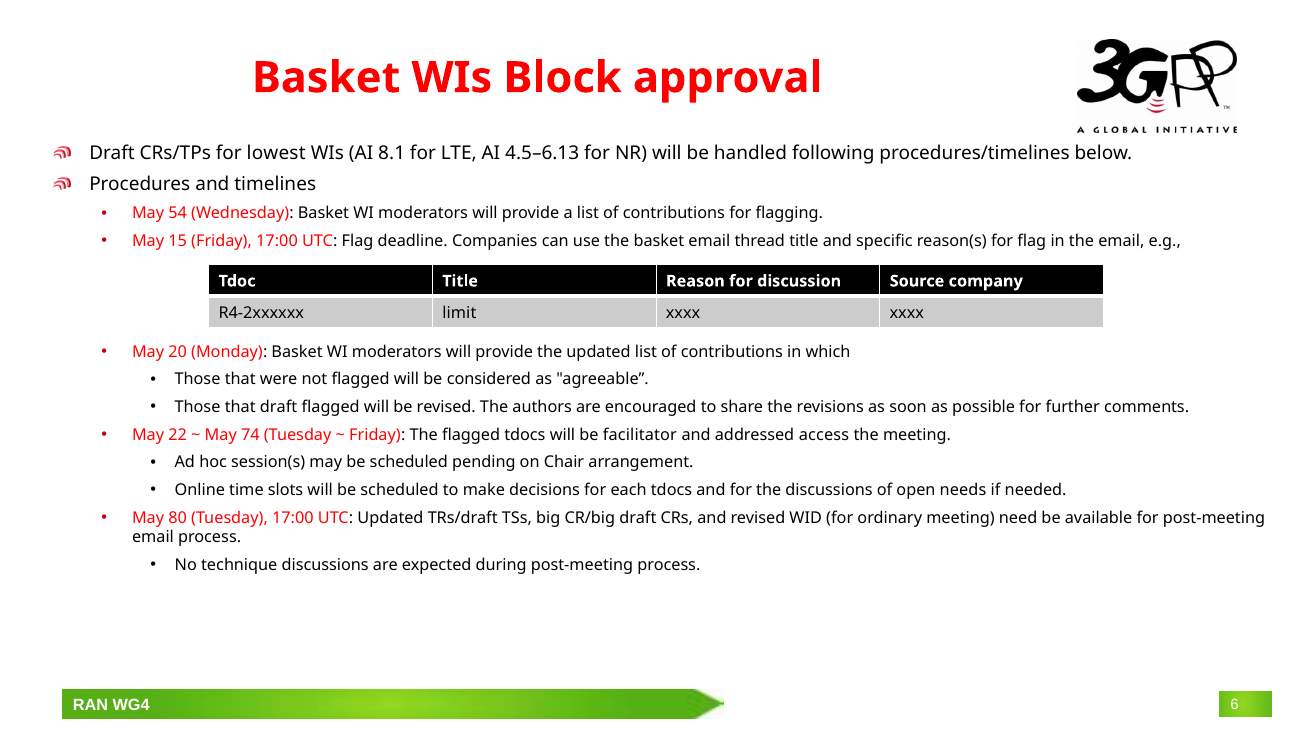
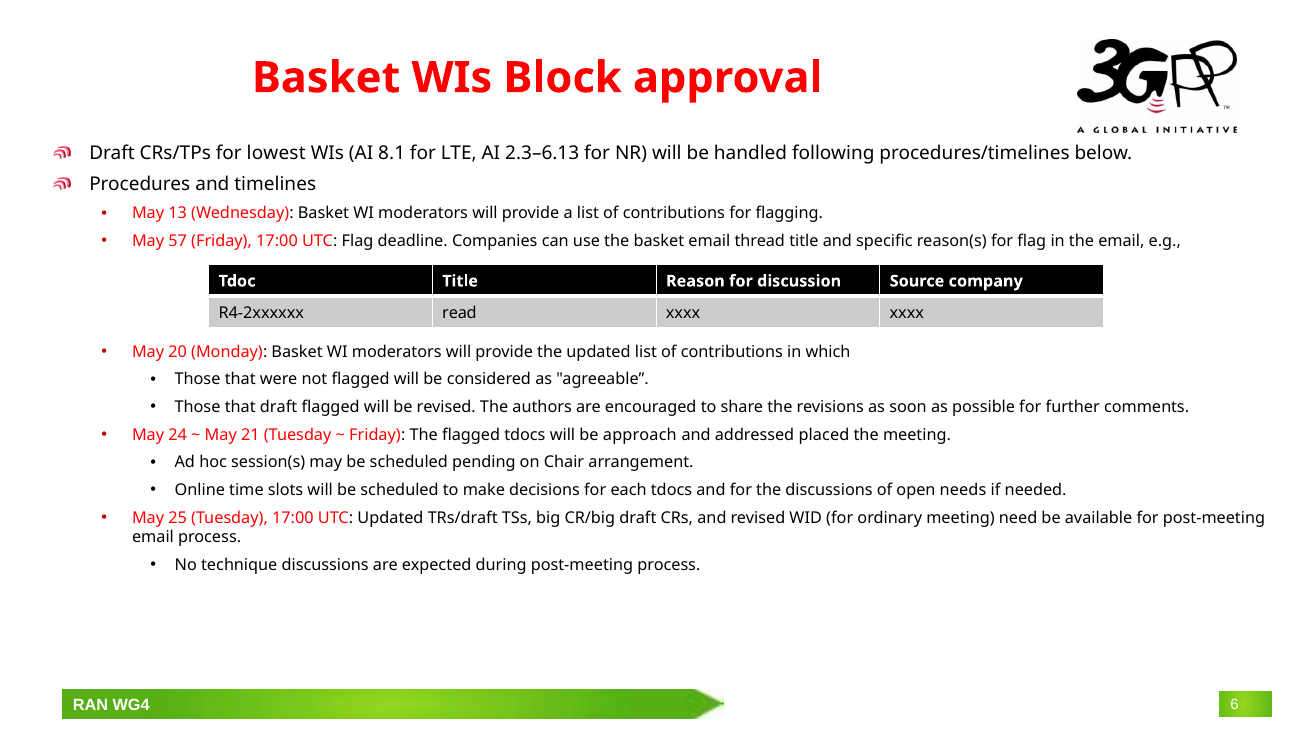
4.5–6.13: 4.5–6.13 -> 2.3–6.13 (542, 154)
54: 54 -> 13 (178, 214)
15: 15 -> 57 (178, 241)
limit: limit -> read (459, 313)
22: 22 -> 24 (178, 435)
74: 74 -> 21 (250, 435)
facilitator: facilitator -> approach (640, 435)
access: access -> placed (824, 435)
80: 80 -> 25 (178, 518)
